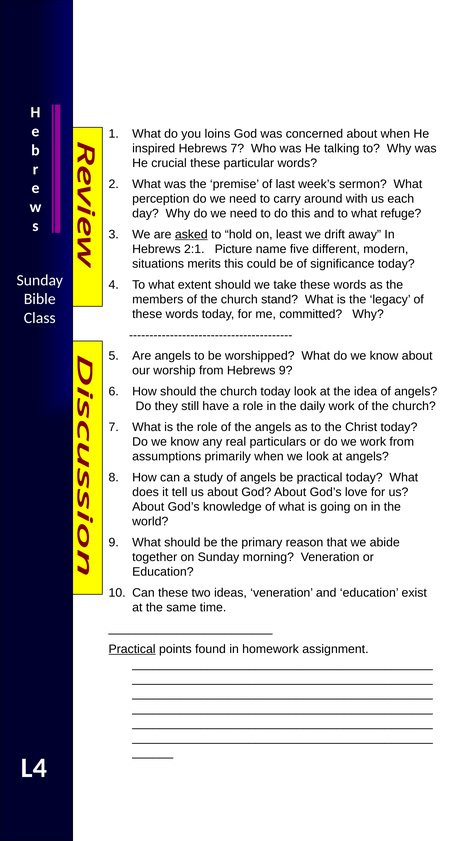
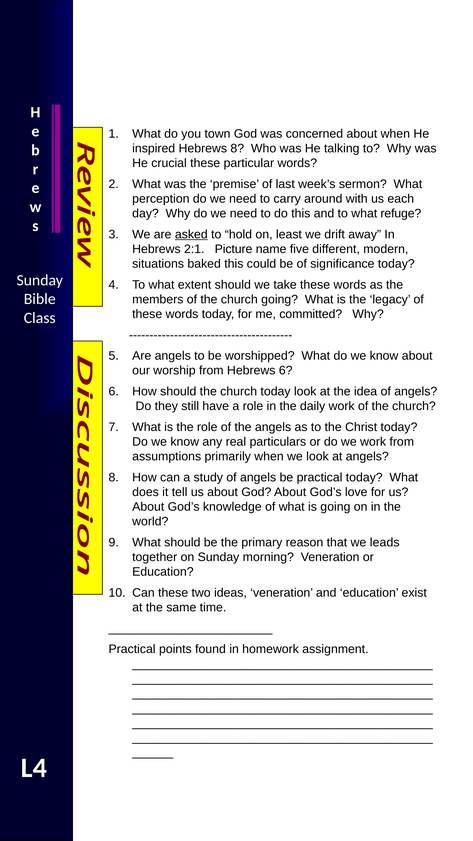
loins: loins -> town (218, 134)
Hebrews 7: 7 -> 8 (237, 148)
merits: merits -> baked (204, 264)
church stand: stand -> going (280, 299)
Hebrews 9: 9 -> 6 (286, 371)
abide: abide -> leads (385, 542)
Practical underline: present -> none (132, 649)
